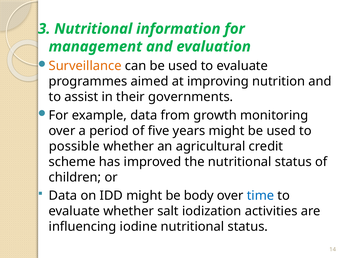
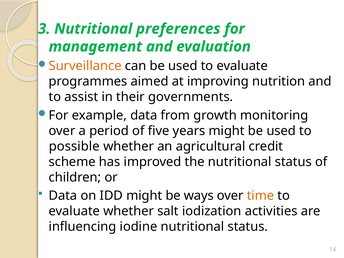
information: information -> preferences (178, 29)
body: body -> ways (199, 196)
time colour: blue -> orange (260, 196)
